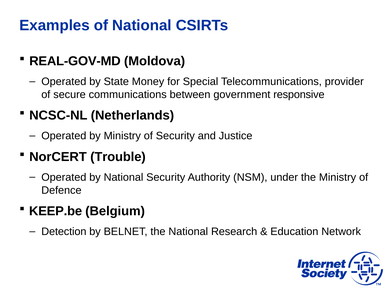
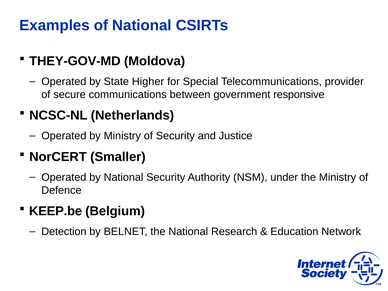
REAL-GOV-MD: REAL-GOV-MD -> THEY-GOV-MD (75, 61)
Money: Money -> Higher (148, 82)
Trouble: Trouble -> Smaller (118, 157)
